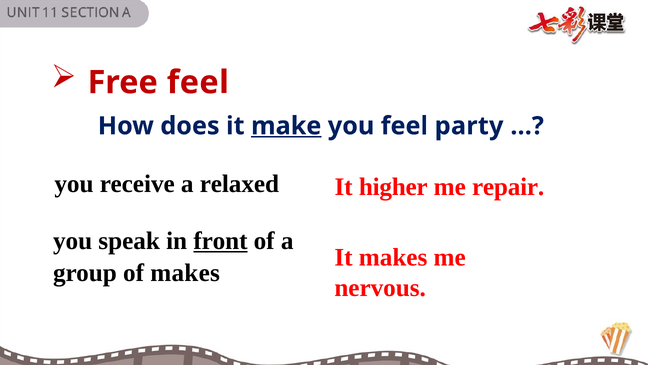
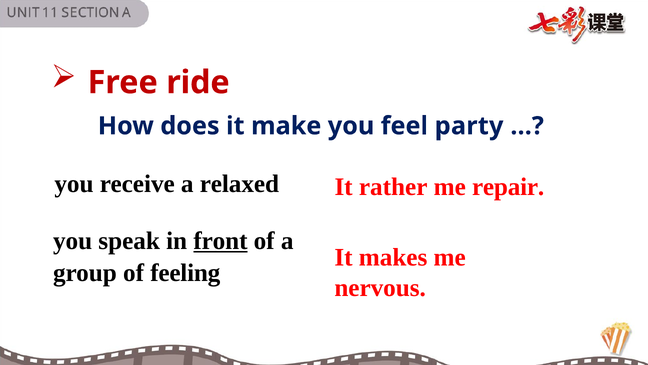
Free feel: feel -> ride (198, 82)
make underline: present -> none (286, 126)
higher: higher -> rather (393, 187)
of makes: makes -> feeling (185, 273)
